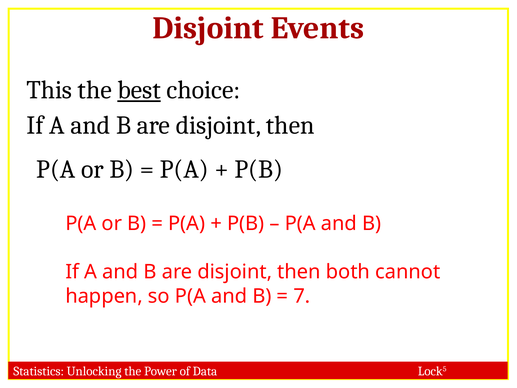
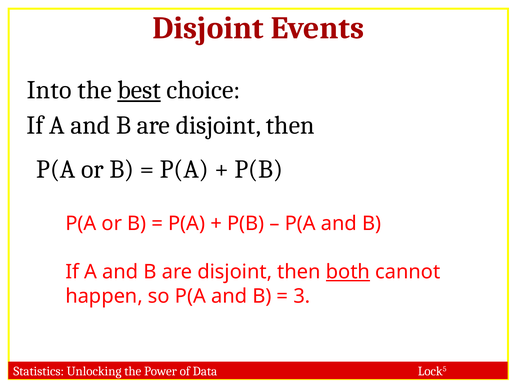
This: This -> Into (49, 90)
both underline: none -> present (348, 272)
7: 7 -> 3 (302, 296)
